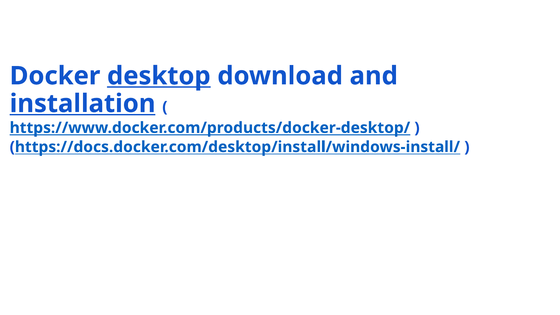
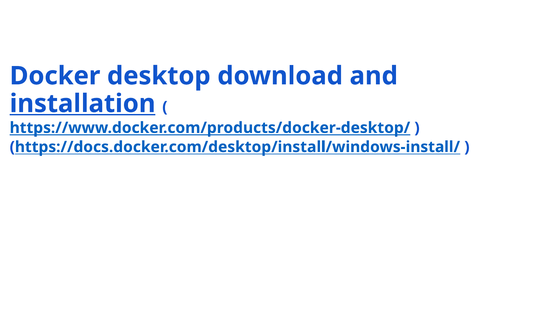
desktop underline: present -> none (159, 76)
